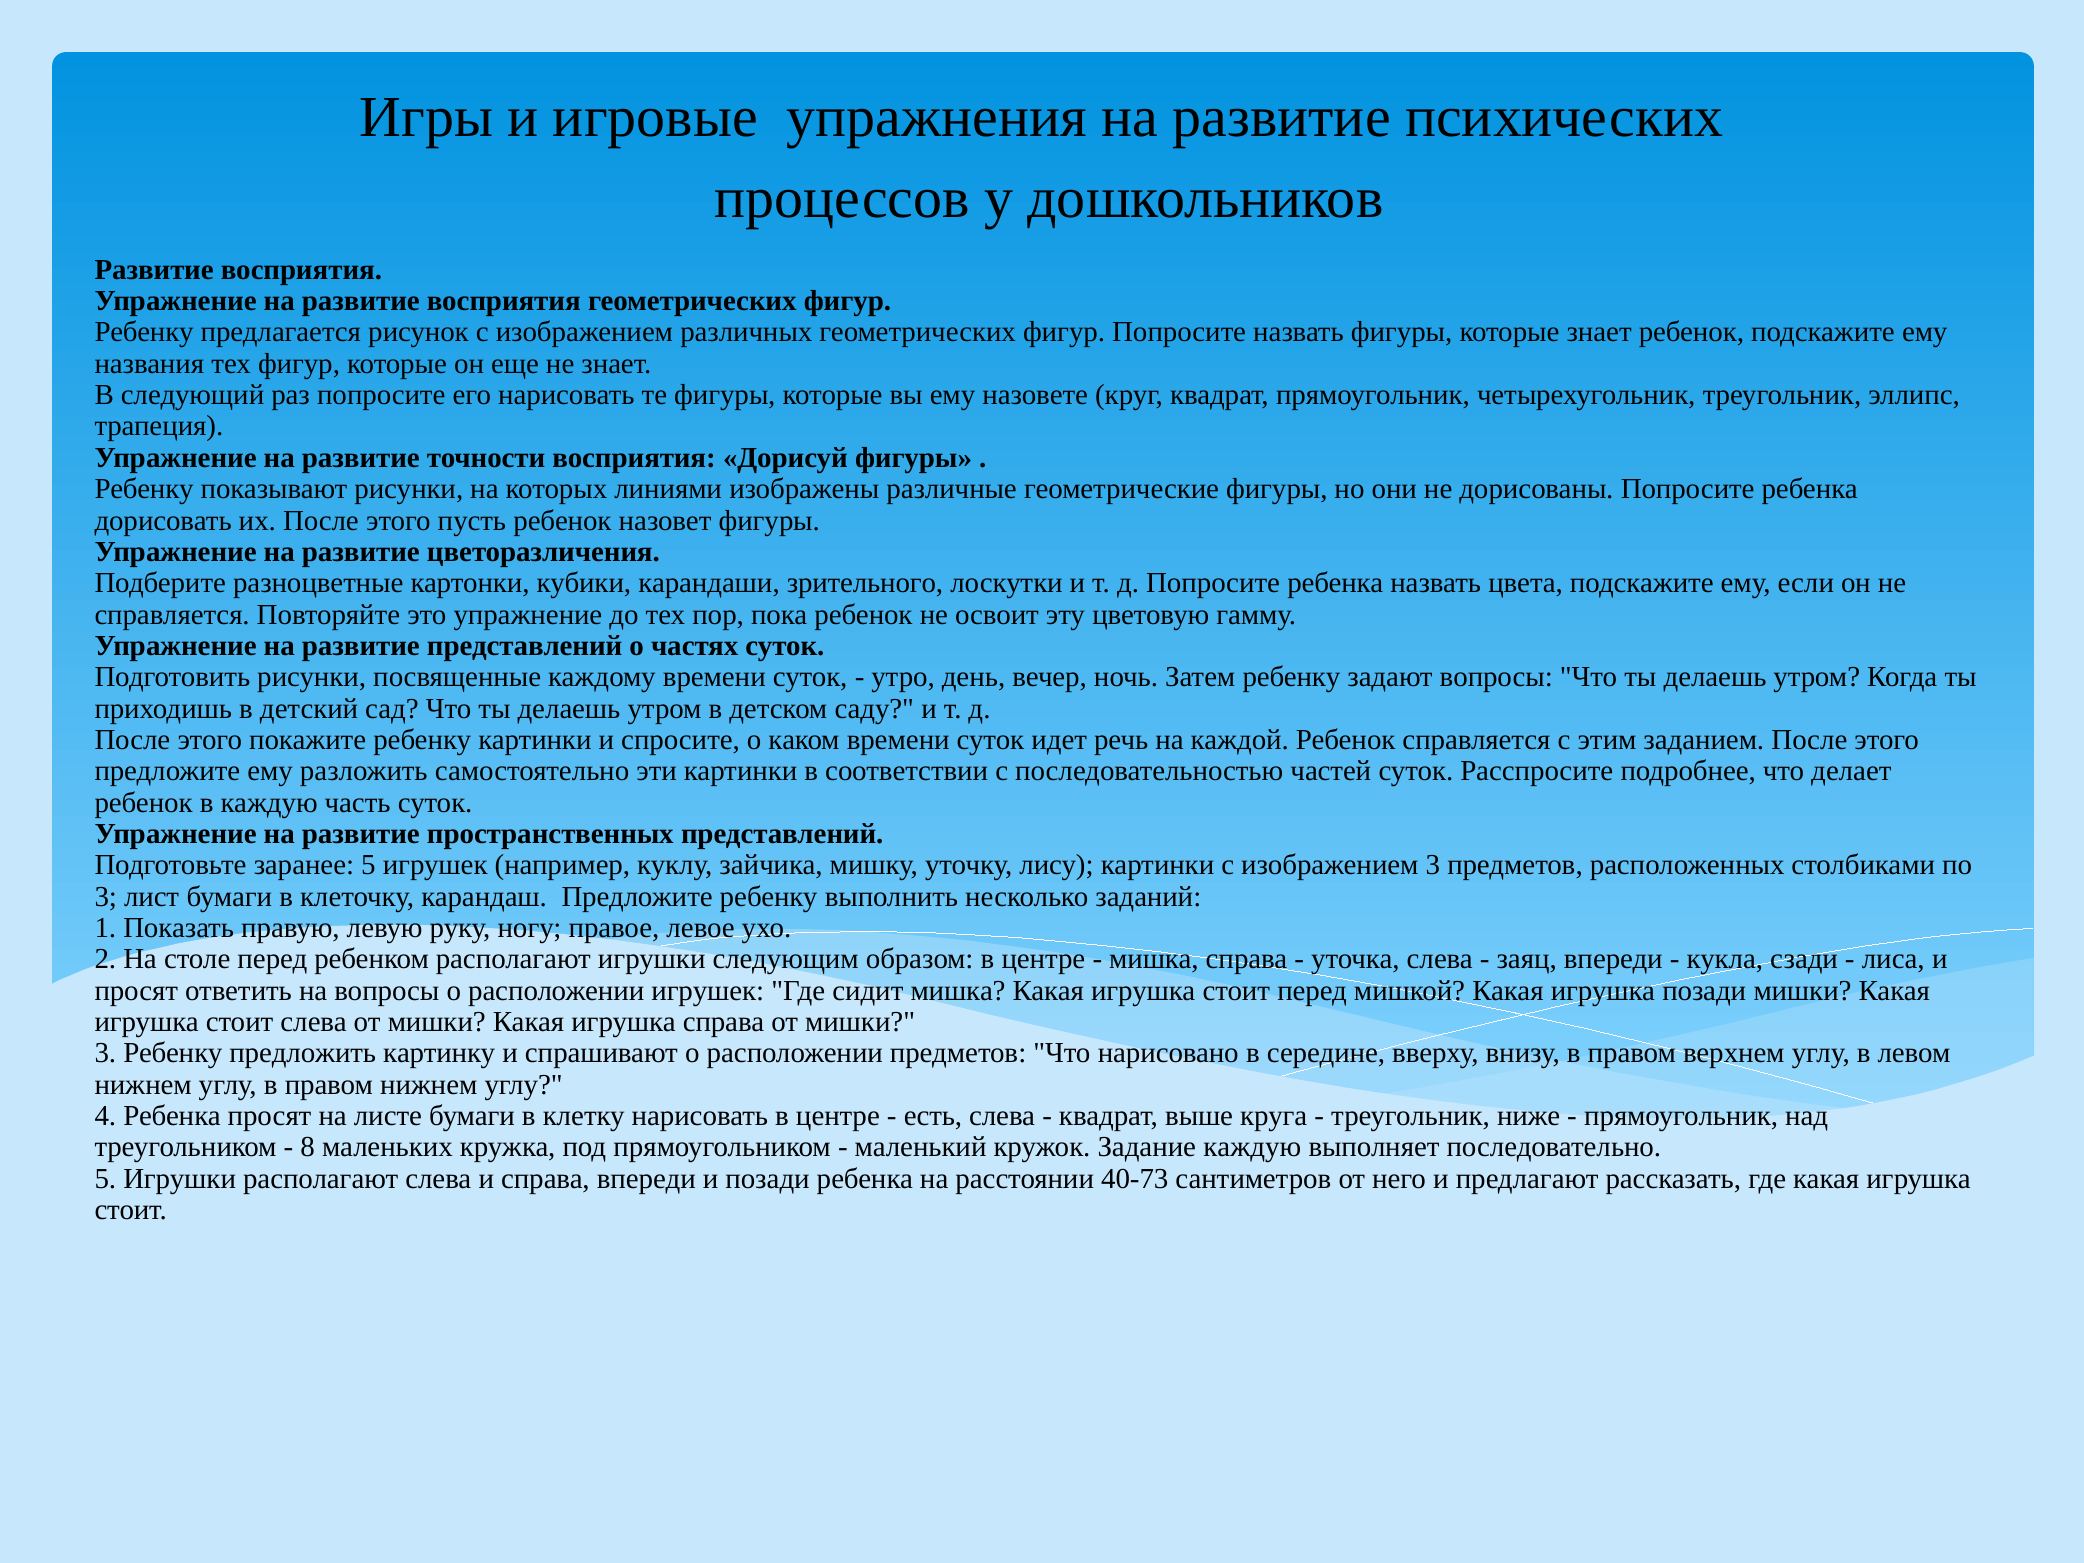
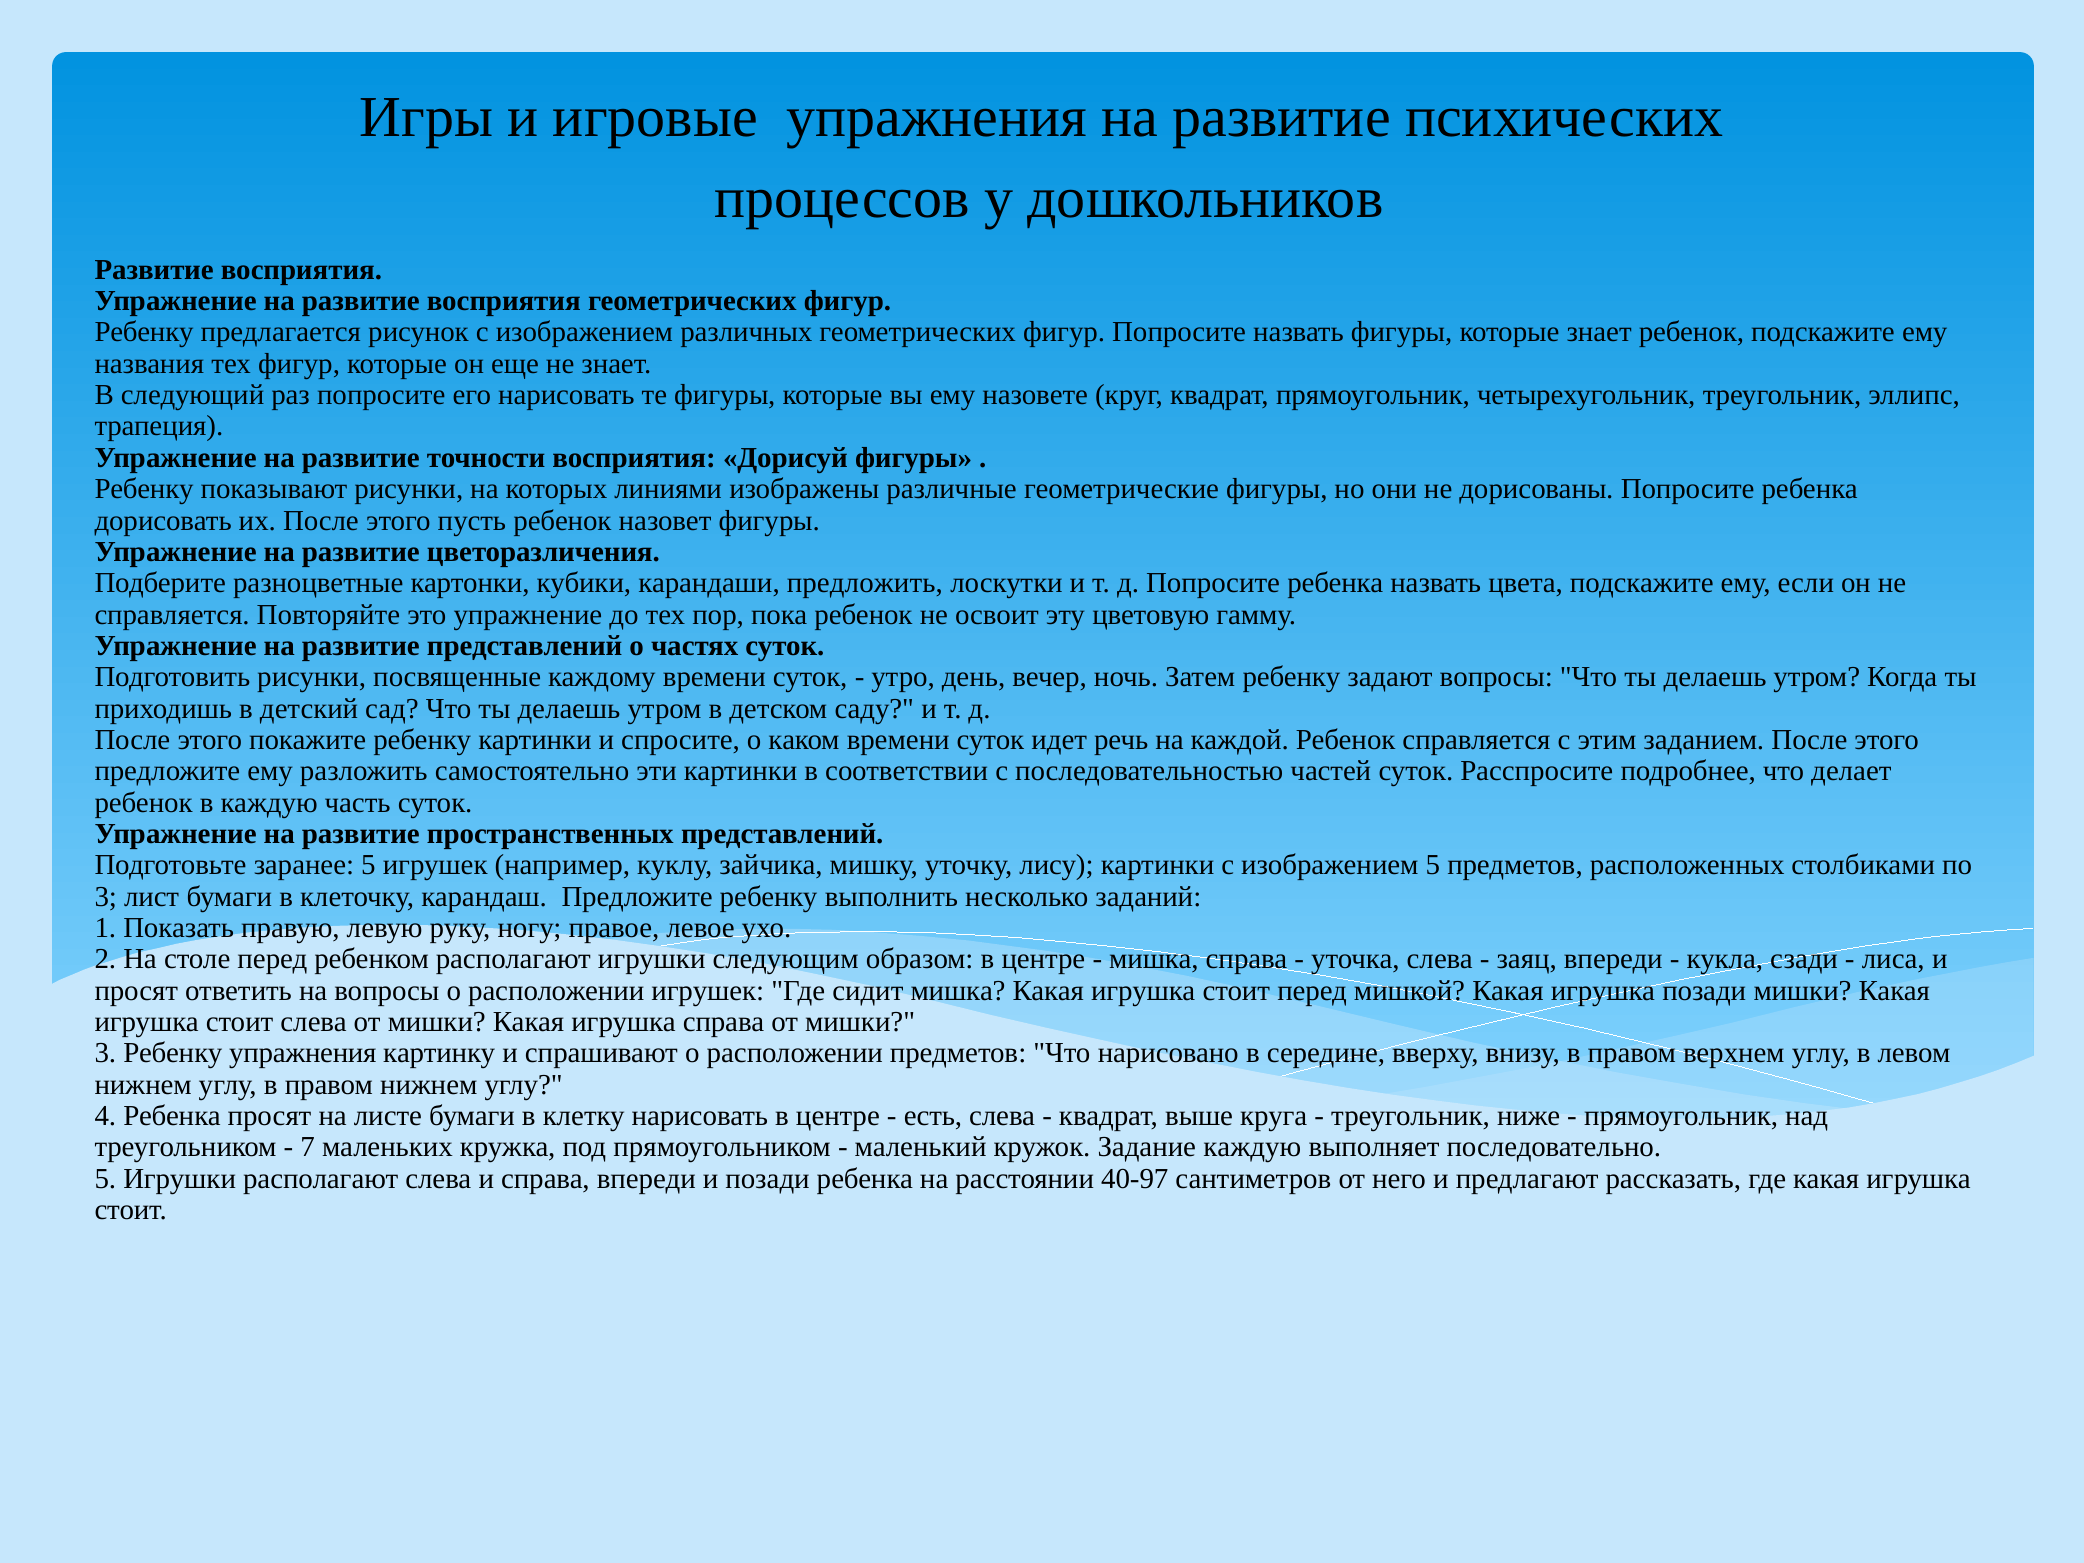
зрительного: зрительного -> предложить (865, 583)
изображением 3: 3 -> 5 (1433, 865)
Ребенку предложить: предложить -> упражнения (303, 1053)
8: 8 -> 7 (308, 1147)
40-73: 40-73 -> 40-97 (1135, 1179)
